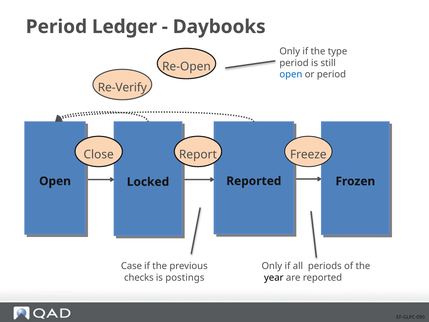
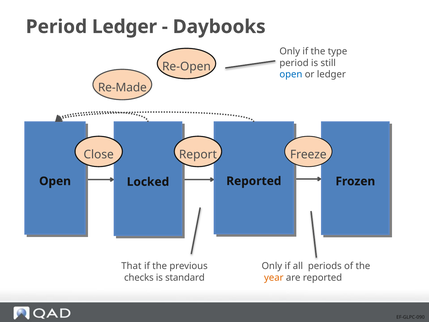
or period: period -> ledger (331, 74)
Re-Verify: Re-Verify -> Re-Made (122, 88)
Case: Case -> That (131, 266)
postings: postings -> standard (185, 277)
year colour: black -> orange (274, 277)
